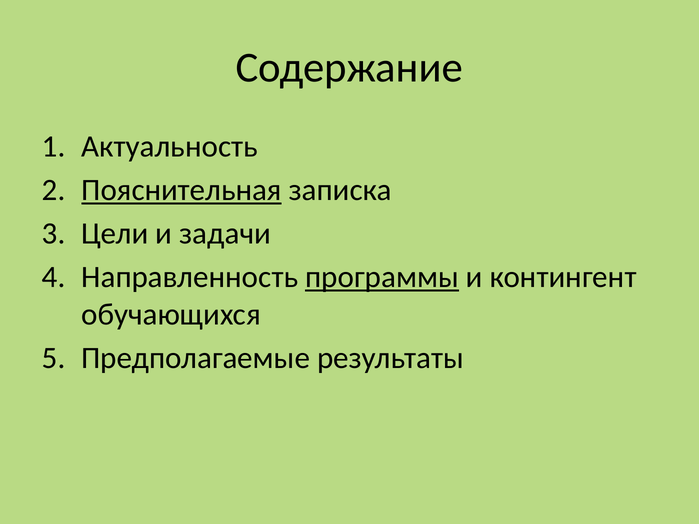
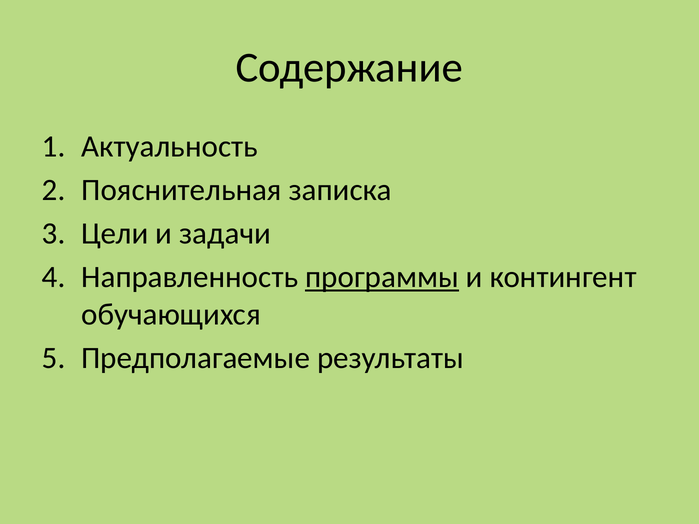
Пояснительная underline: present -> none (181, 190)
